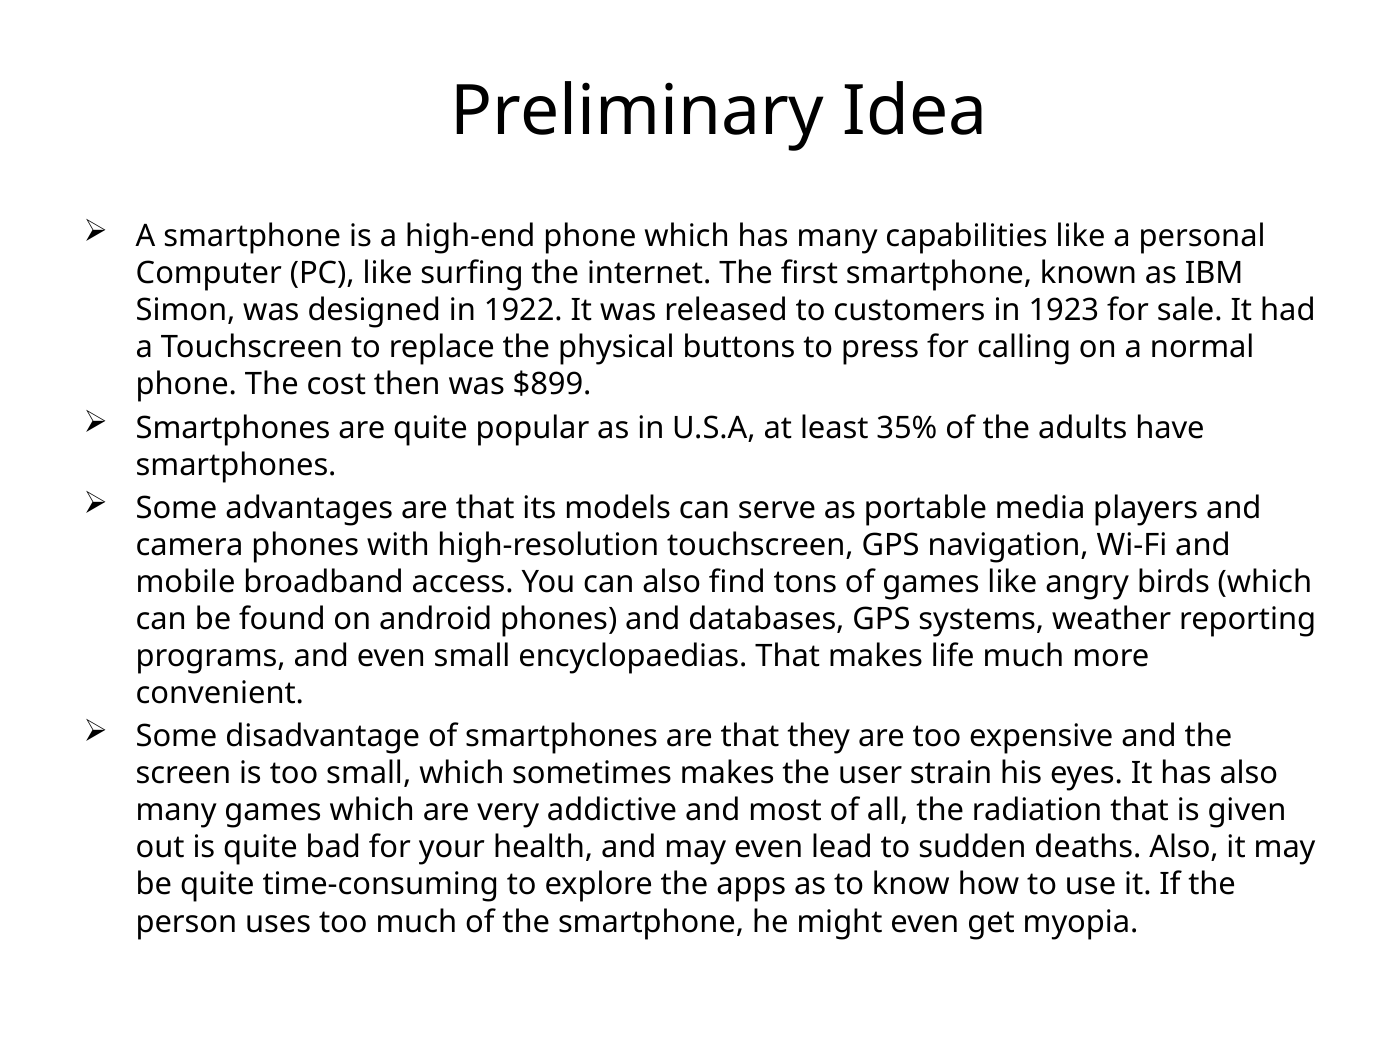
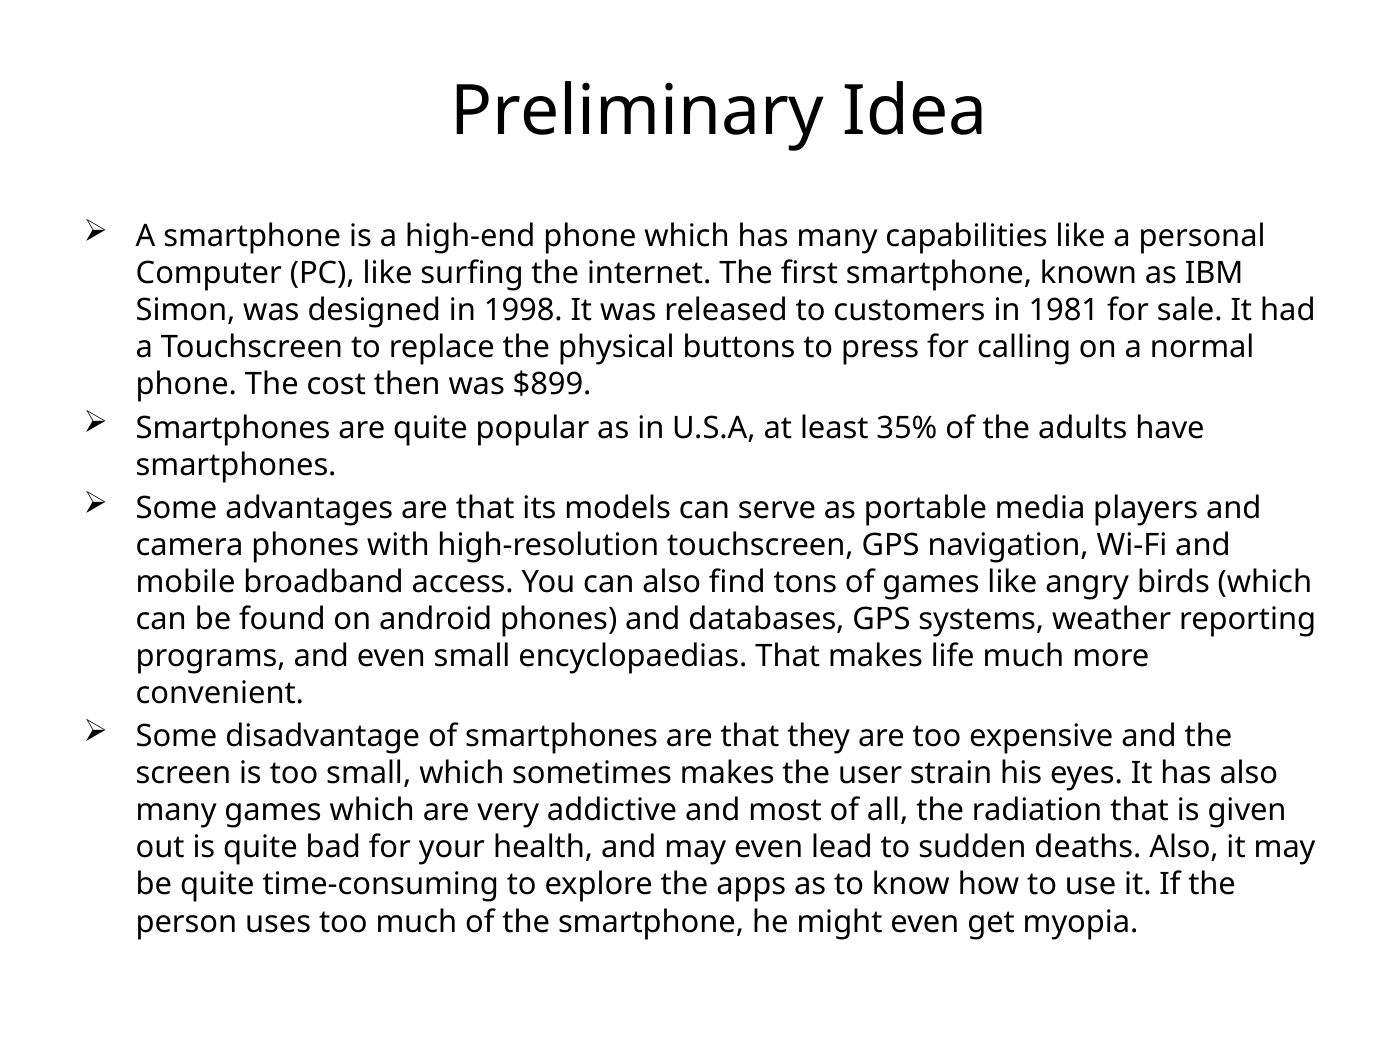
1922: 1922 -> 1998 (523, 311)
1923: 1923 -> 1981 (1064, 311)
